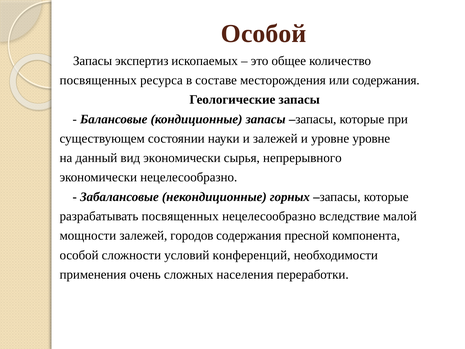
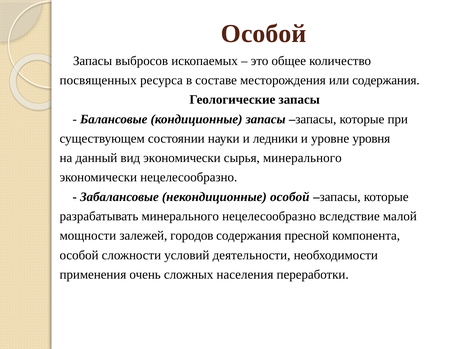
экспертиз: экспертиз -> выбросов (142, 61)
и залежей: залежей -> ледники (275, 138)
уровне уровне: уровне -> уровня (371, 138)
сырья непрерывного: непрерывного -> минерального (302, 158)
некондиционные горных: горных -> особой (290, 197)
разрабатывать посвященных: посвященных -> минерального (180, 216)
конференций: конференций -> деятельности (252, 255)
